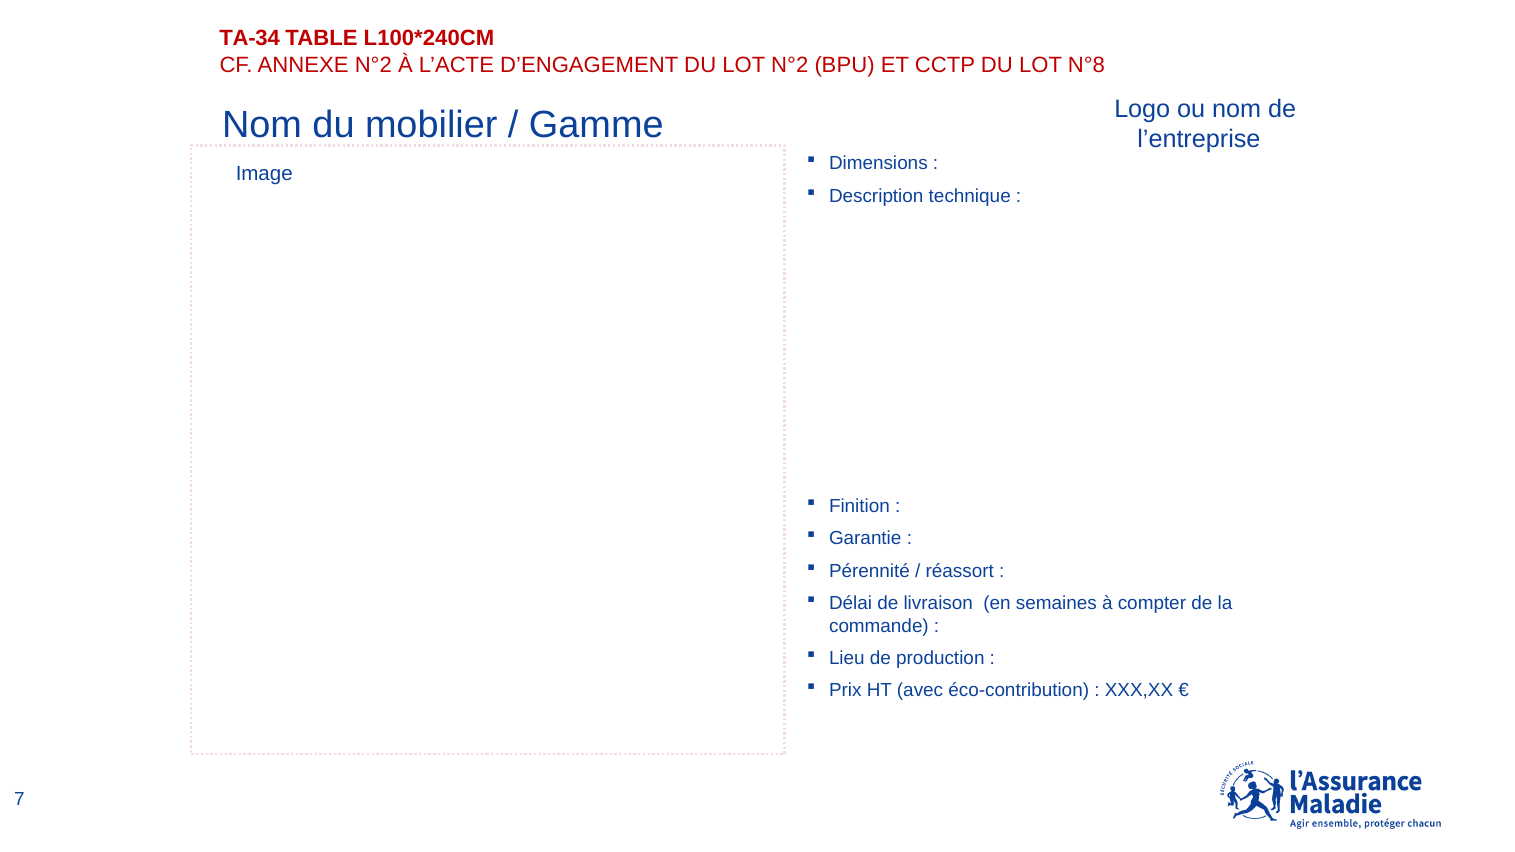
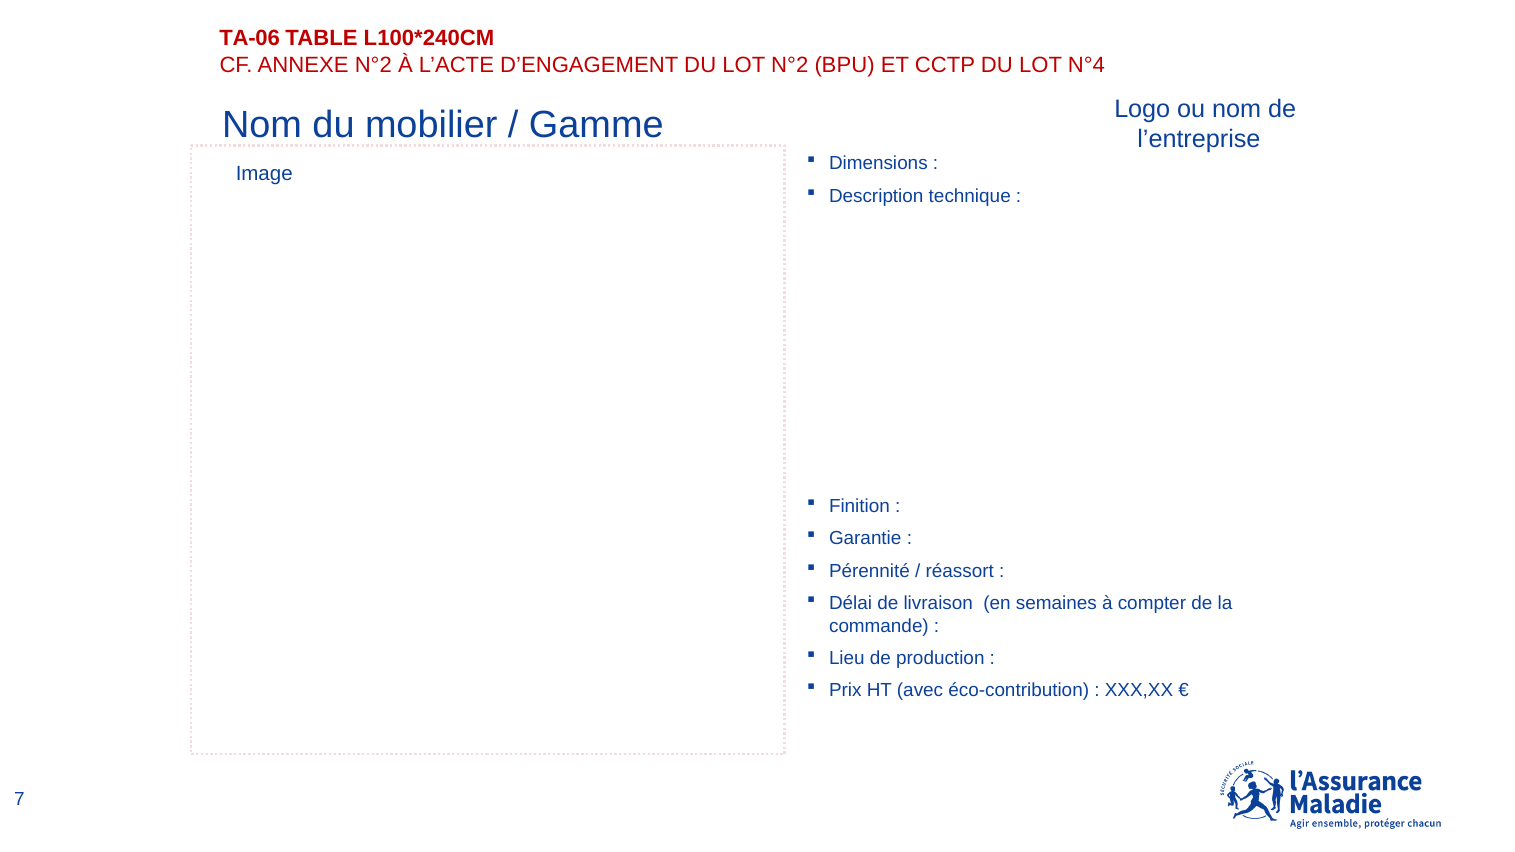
TA-34: TA-34 -> TA-06 (250, 38)
N°8: N°8 -> N°4 (1086, 65)
